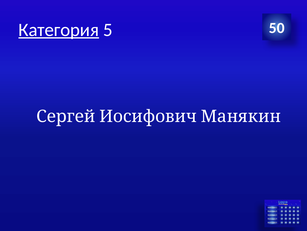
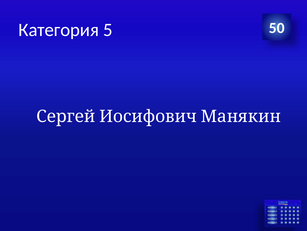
Категория underline: present -> none (59, 30)
